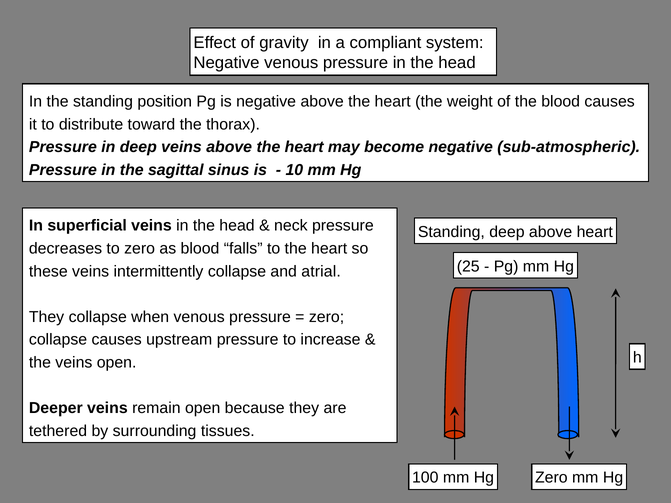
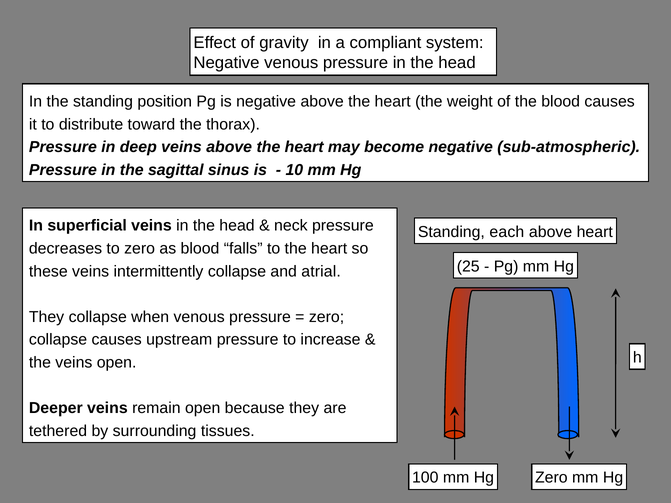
Standing deep: deep -> each (507, 232)
